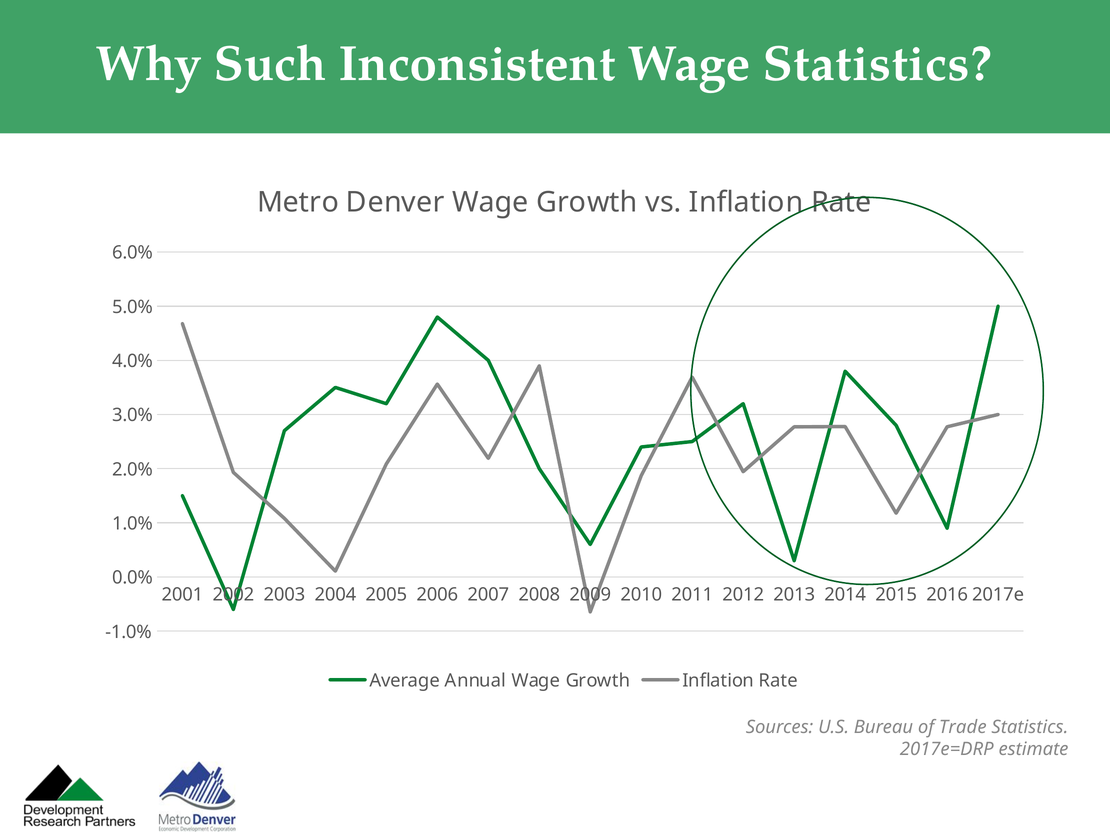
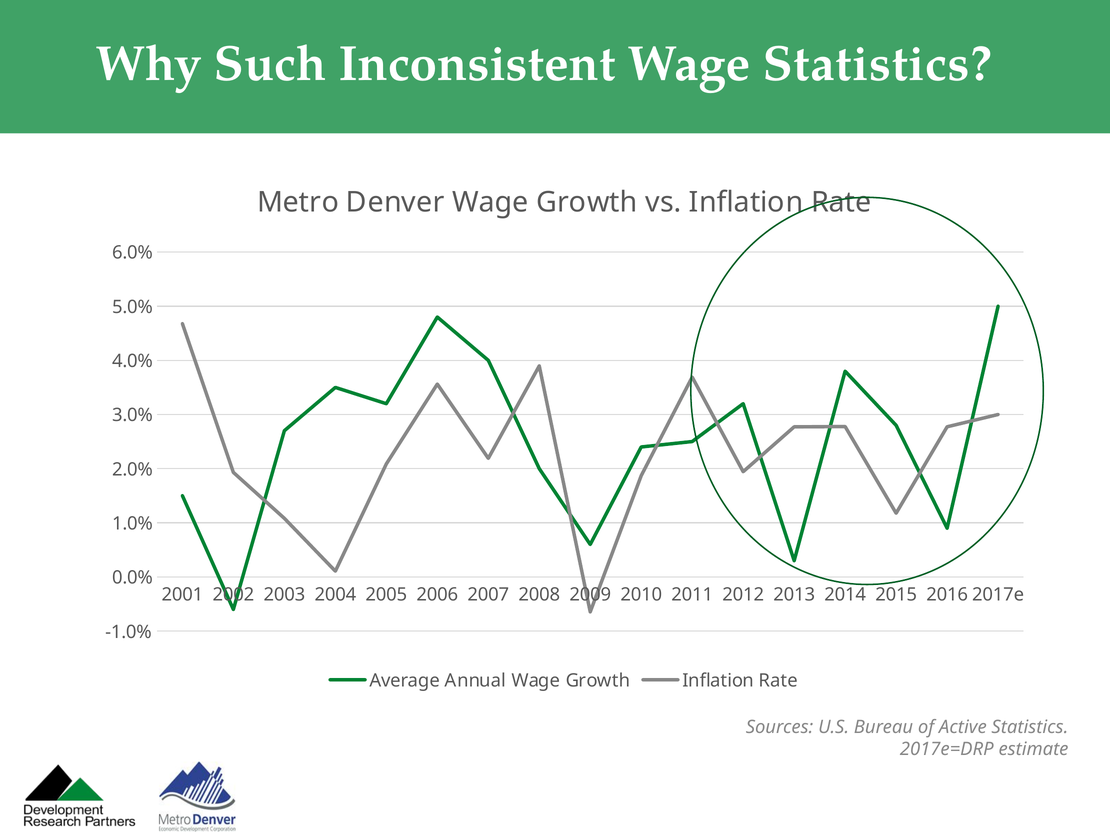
Trade: Trade -> Active (963, 727)
